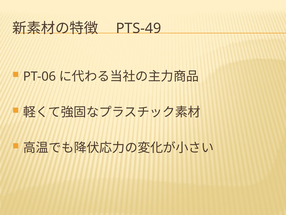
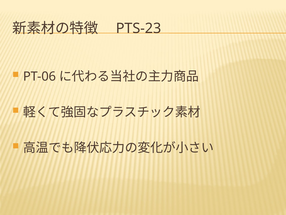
PTS-49: PTS-49 -> PTS-23 (139, 28)
